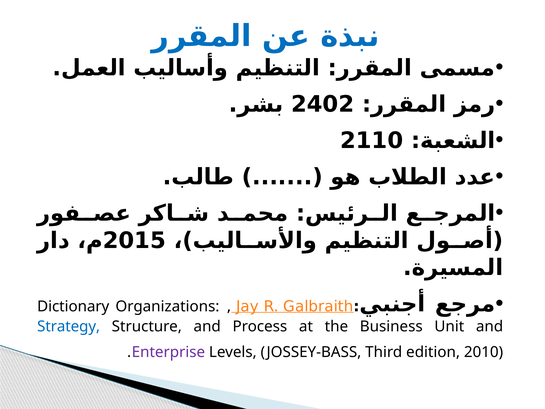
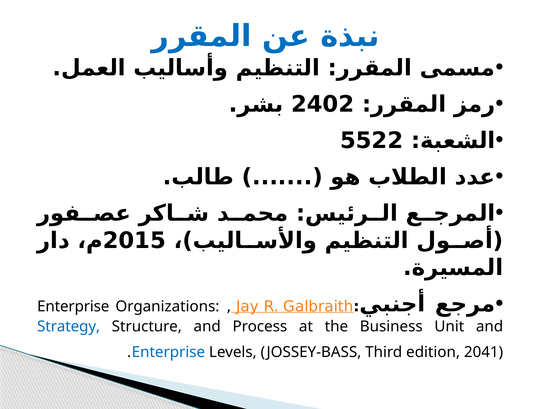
2110: 2110 -> 5522 (372, 140)
Dictionary: Dictionary -> Enterprise (73, 306)
Enterprise colour: purple -> blue (168, 352)
2010: 2010 -> 2041 (484, 352)
